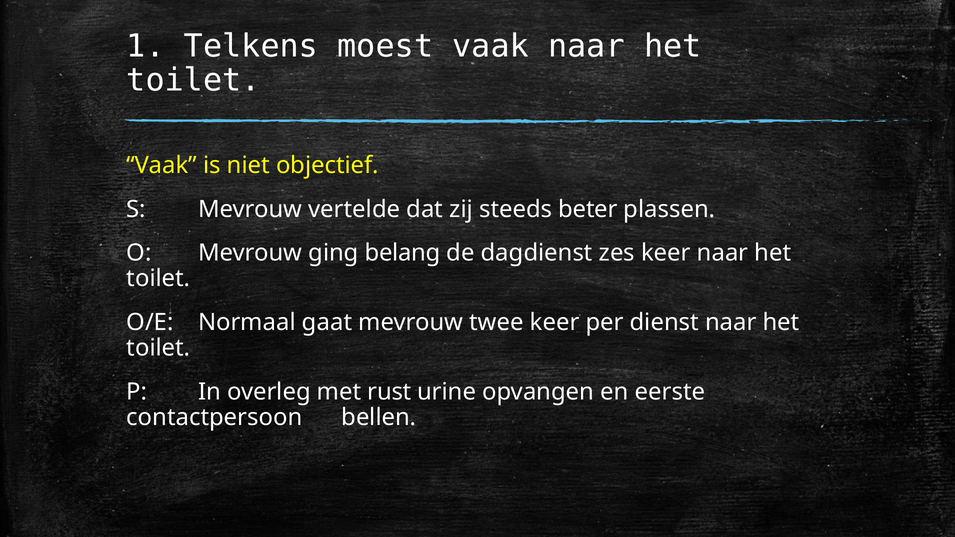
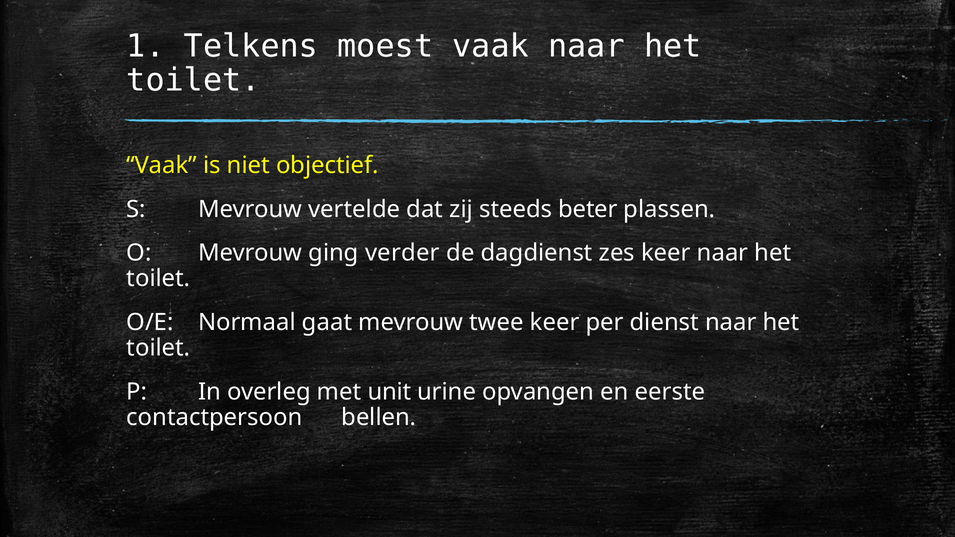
belang: belang -> verder (402, 253)
rust: rust -> unit (389, 392)
